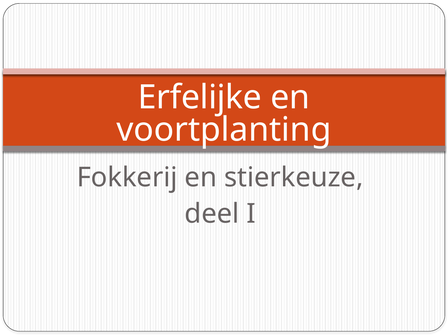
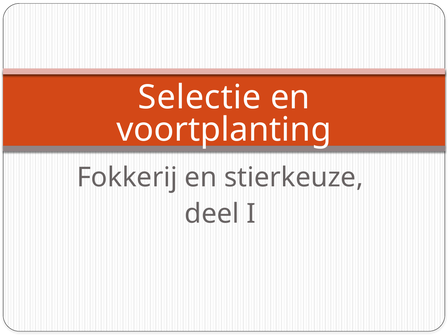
Erfelijke: Erfelijke -> Selectie (200, 98)
